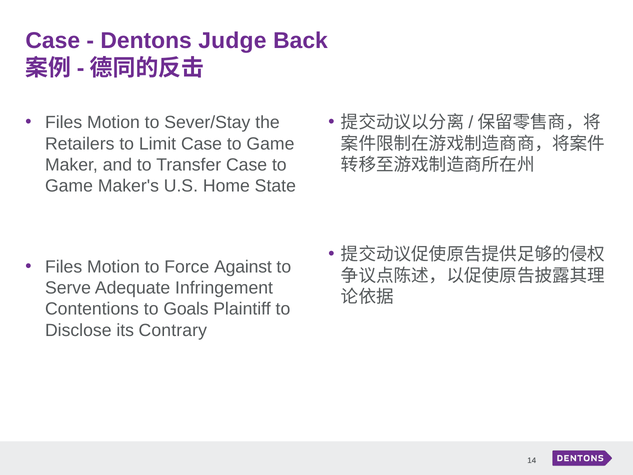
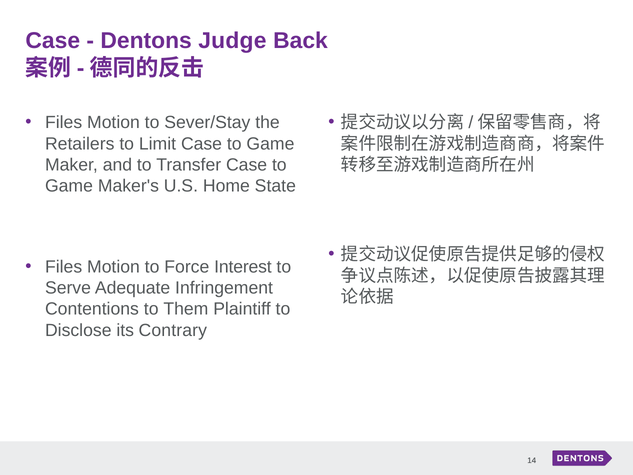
Against: Against -> Interest (243, 267)
Goals: Goals -> Them (186, 309)
